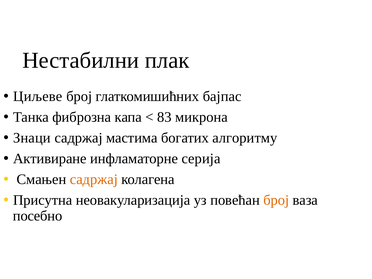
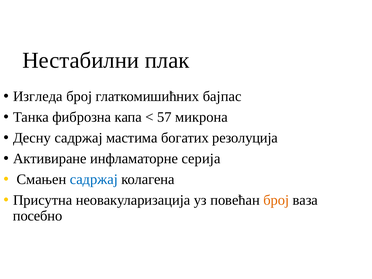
Циљеве: Циљеве -> Изгледа (38, 96)
83: 83 -> 57 (164, 117)
Знаци: Знаци -> Десну (32, 138)
алгоритму: алгоритму -> резолуција (245, 138)
садржај colour: orange -> blue (94, 179)
